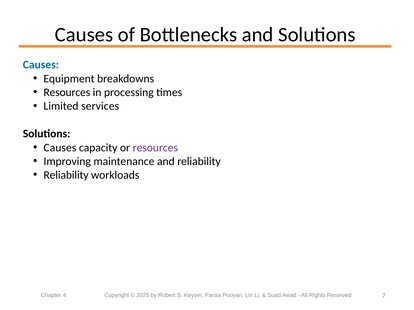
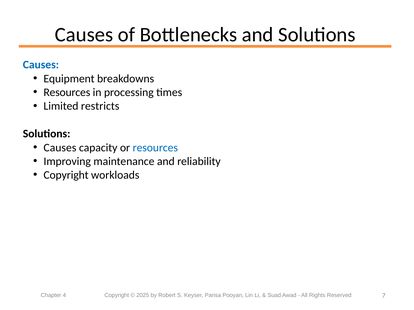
services: services -> restricts (100, 106)
resources colour: purple -> blue (155, 148)
Reliability: Reliability -> Copyright (66, 175)
